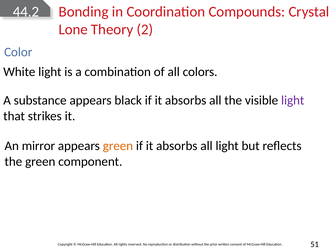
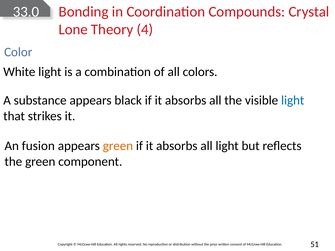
44.2: 44.2 -> 33.0 (26, 12)
2: 2 -> 4 (145, 29)
light colour: purple -> blue (293, 100)
mirror: mirror -> fusion (38, 146)
